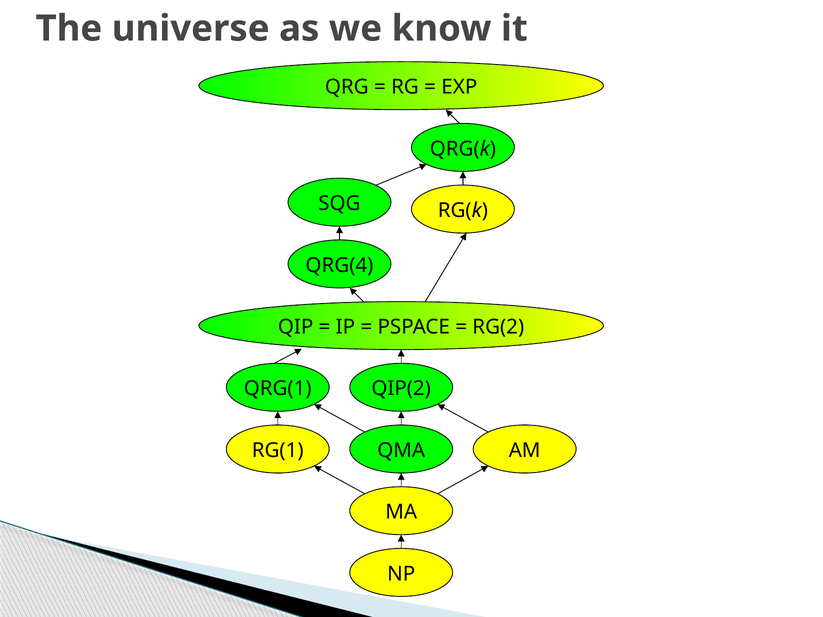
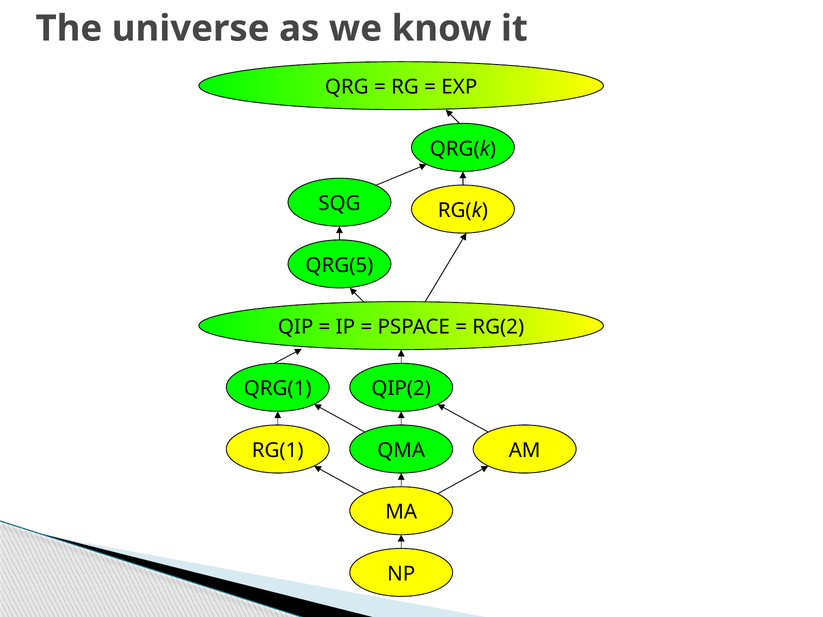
QRG(4: QRG(4 -> QRG(5 (339, 265)
